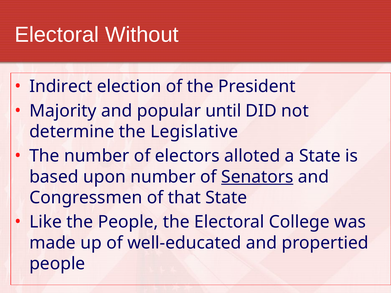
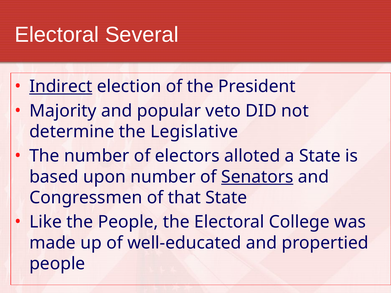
Without: Without -> Several (142, 35)
Indirect underline: none -> present (61, 87)
until: until -> veto (223, 111)
